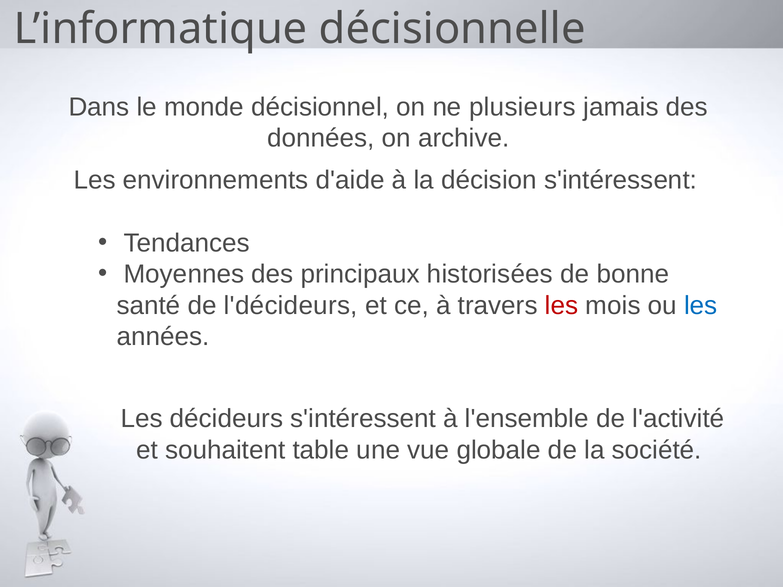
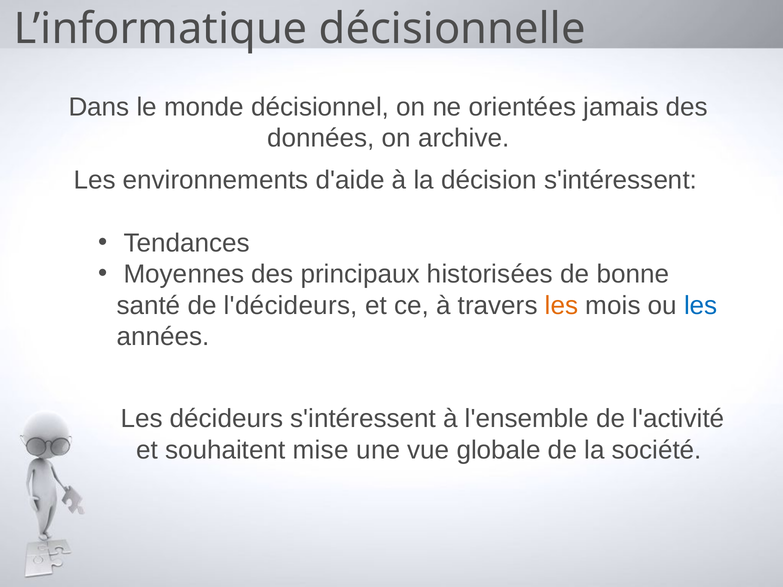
plusieurs: plusieurs -> orientées (522, 107)
les colour: red -> orange (562, 306)
table: table -> mise (321, 450)
